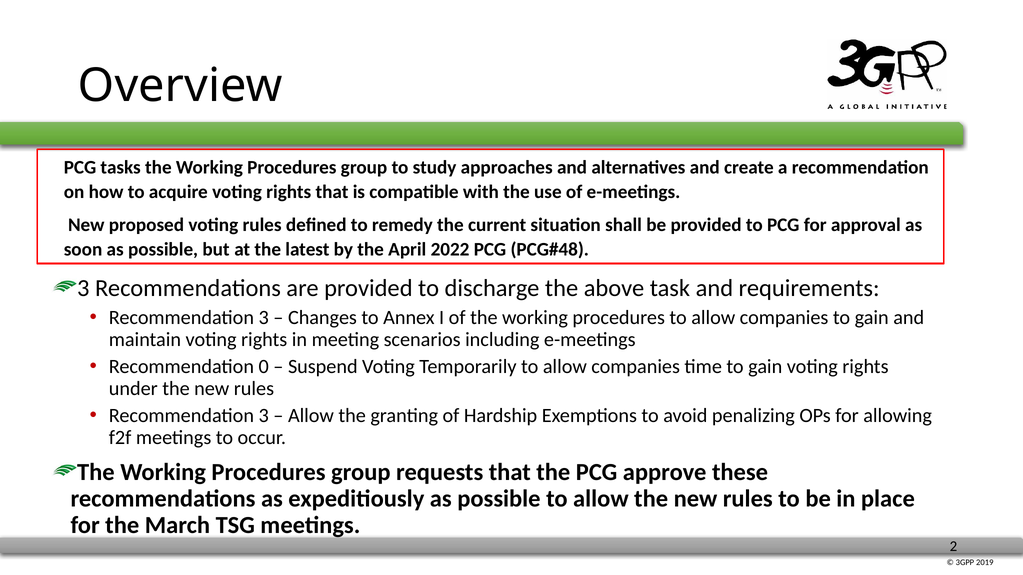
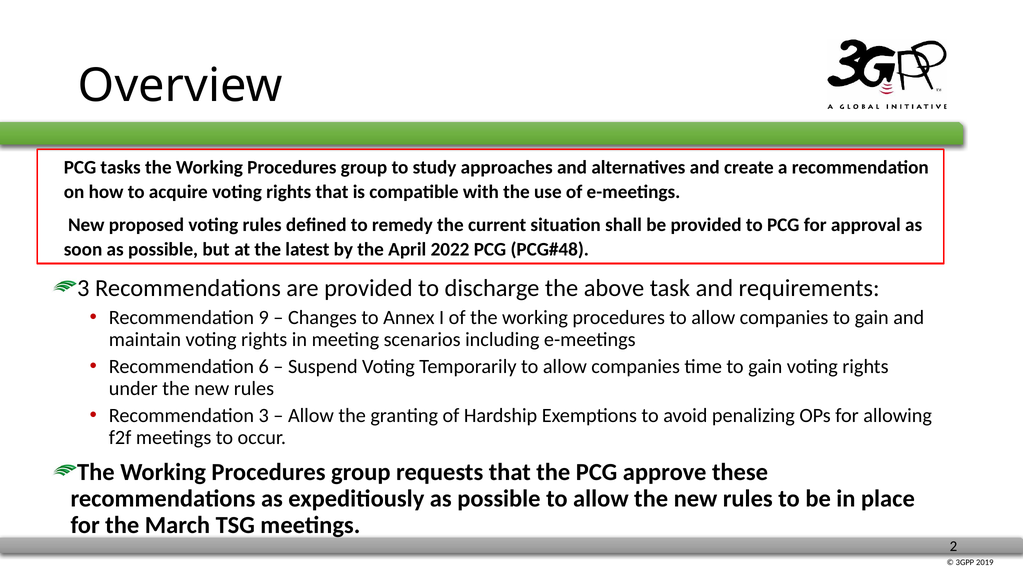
3: 3 -> 9 (264, 318)
0: 0 -> 6 (264, 367)
